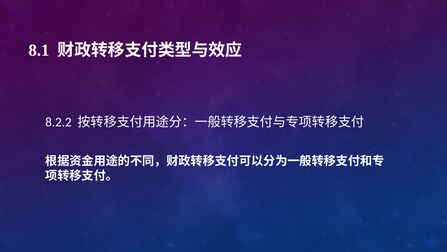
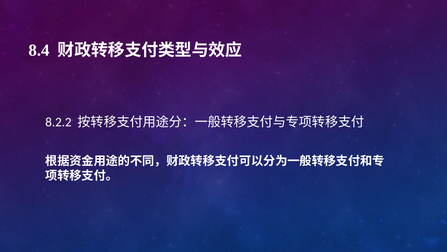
8.1: 8.1 -> 8.4 (39, 50)
